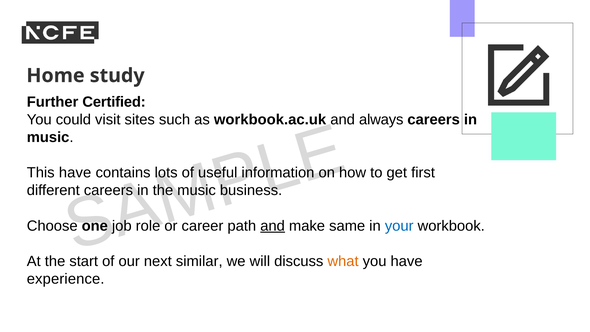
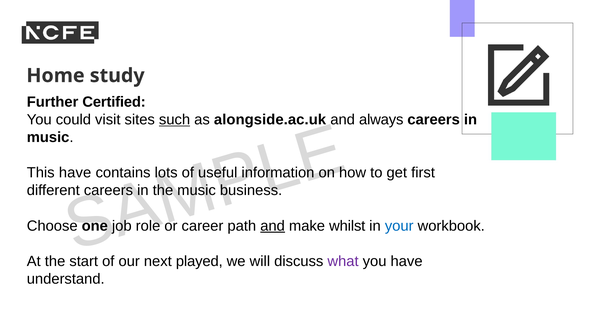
such underline: none -> present (175, 120)
workbook.ac.uk: workbook.ac.uk -> alongside.ac.uk (270, 120)
same: same -> whilst (347, 226)
similar: similar -> played (199, 261)
what colour: orange -> purple (343, 261)
experience: experience -> understand (66, 279)
